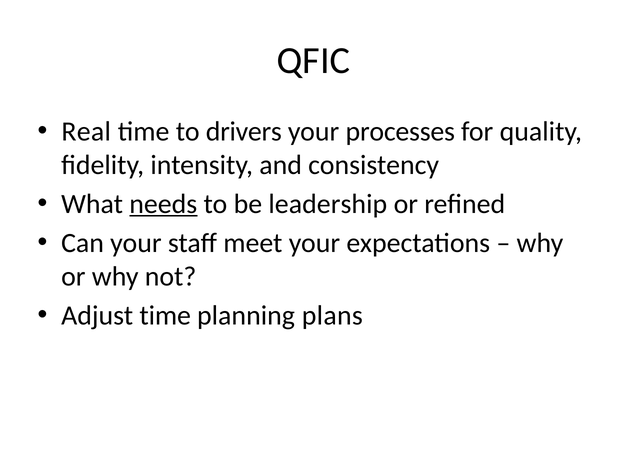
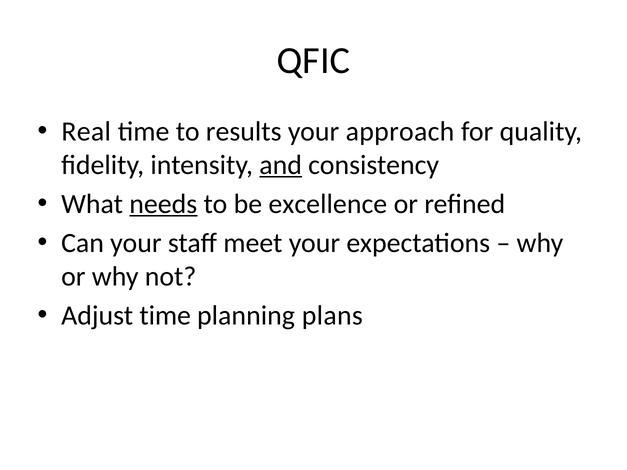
drivers: drivers -> results (244, 132)
processes: processes -> approach (400, 132)
and underline: none -> present (281, 165)
leadership: leadership -> excellence (328, 204)
